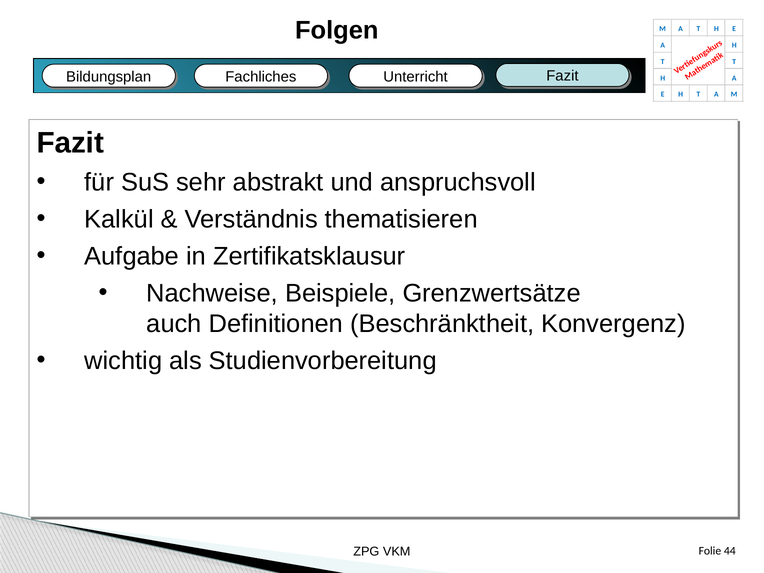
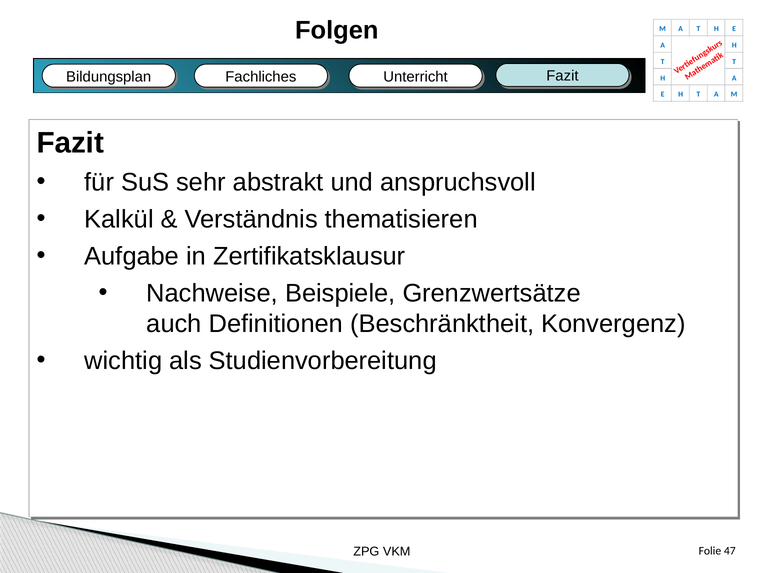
44: 44 -> 47 (730, 551)
